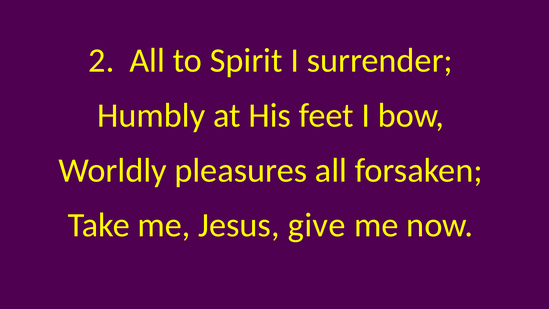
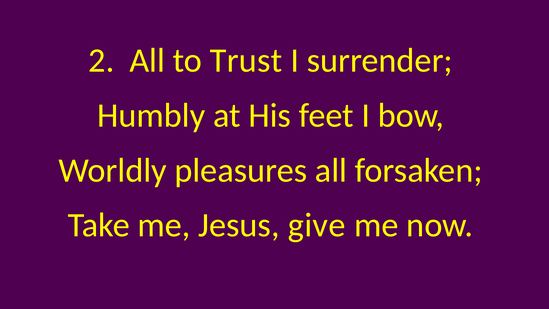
Spirit: Spirit -> Trust (246, 60)
